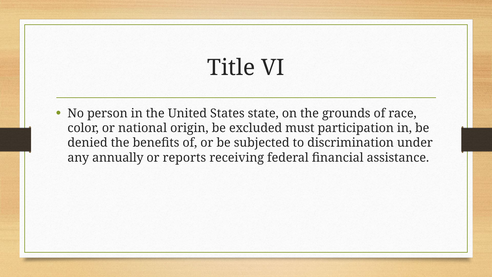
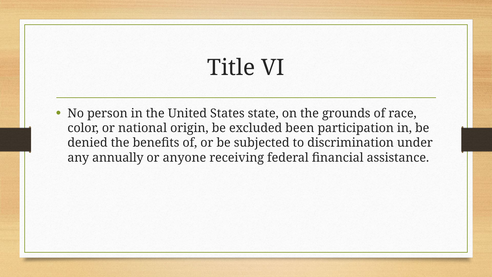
must: must -> been (300, 128)
reports: reports -> anyone (184, 158)
